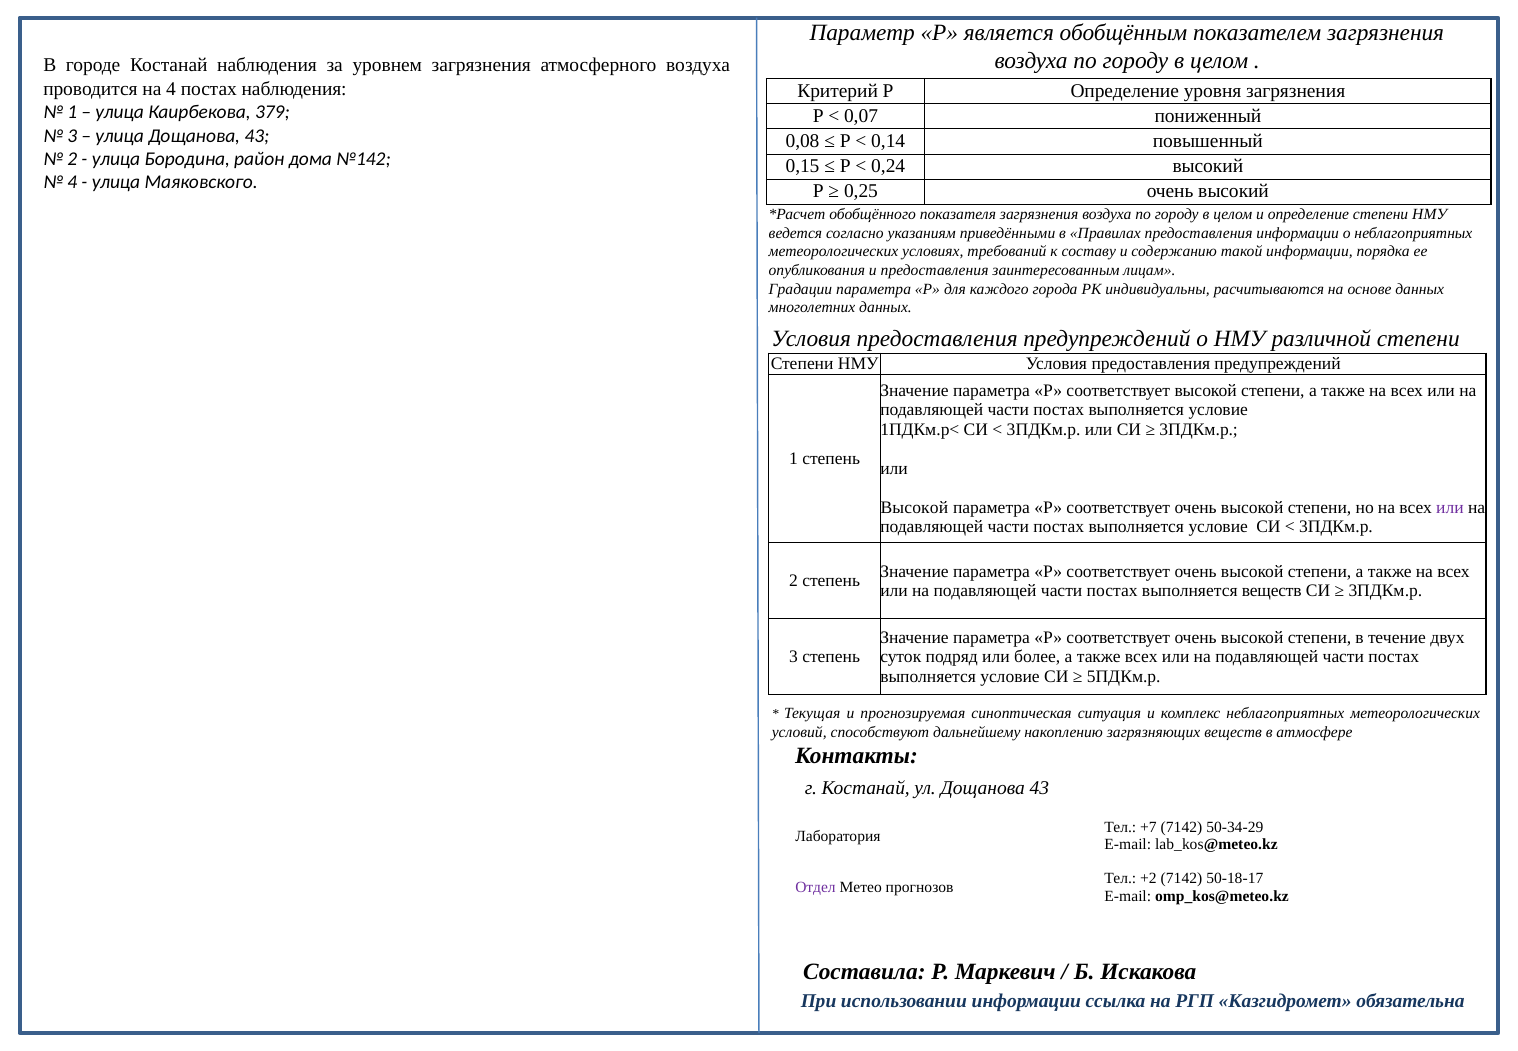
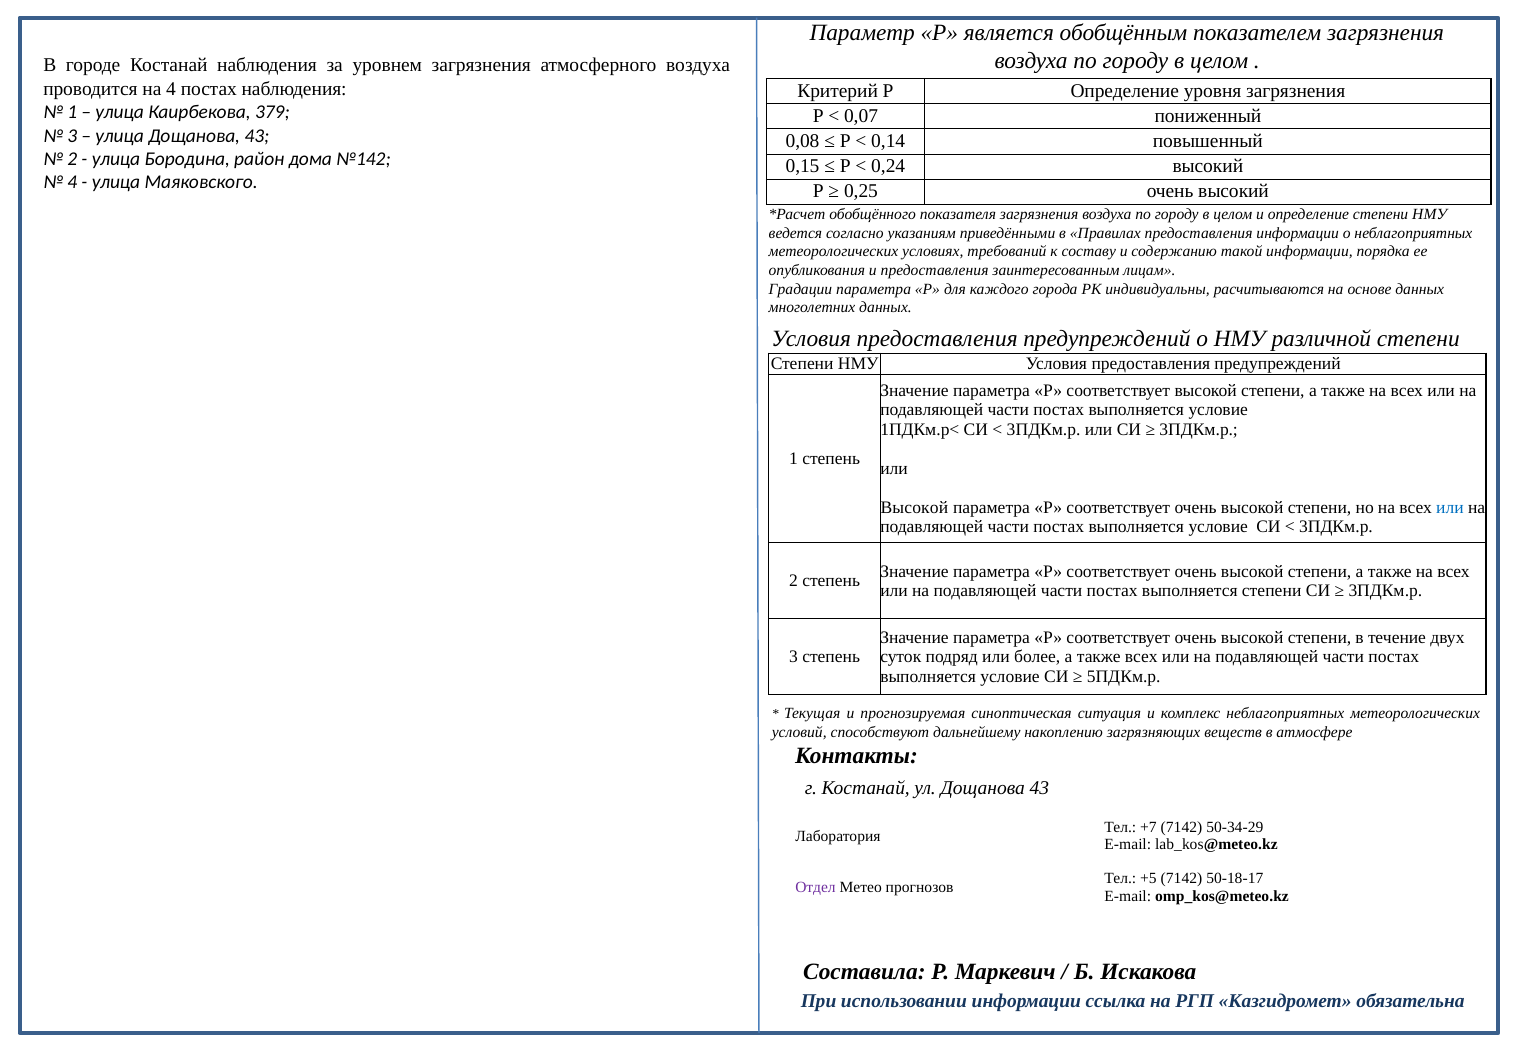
или colour: purple -> blue (1450, 507)
выполняется веществ: веществ -> степени (1272, 591)
+2: +2 -> +5 (1148, 879)
